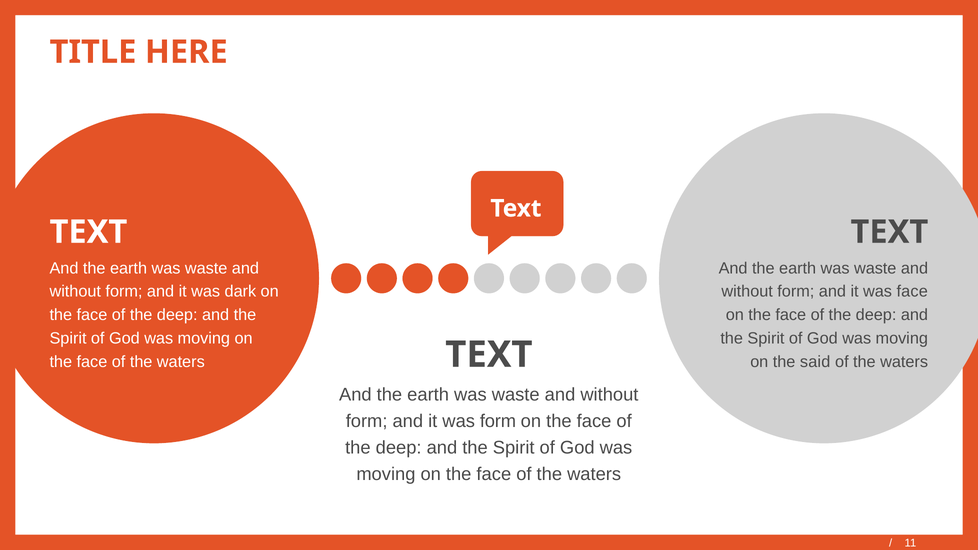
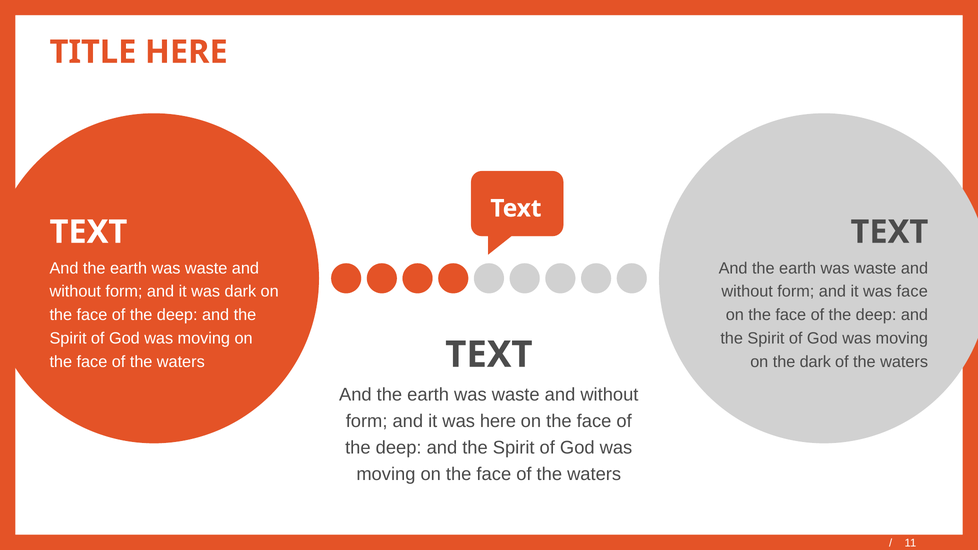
the said: said -> dark (815, 362)
was form: form -> here (498, 421)
